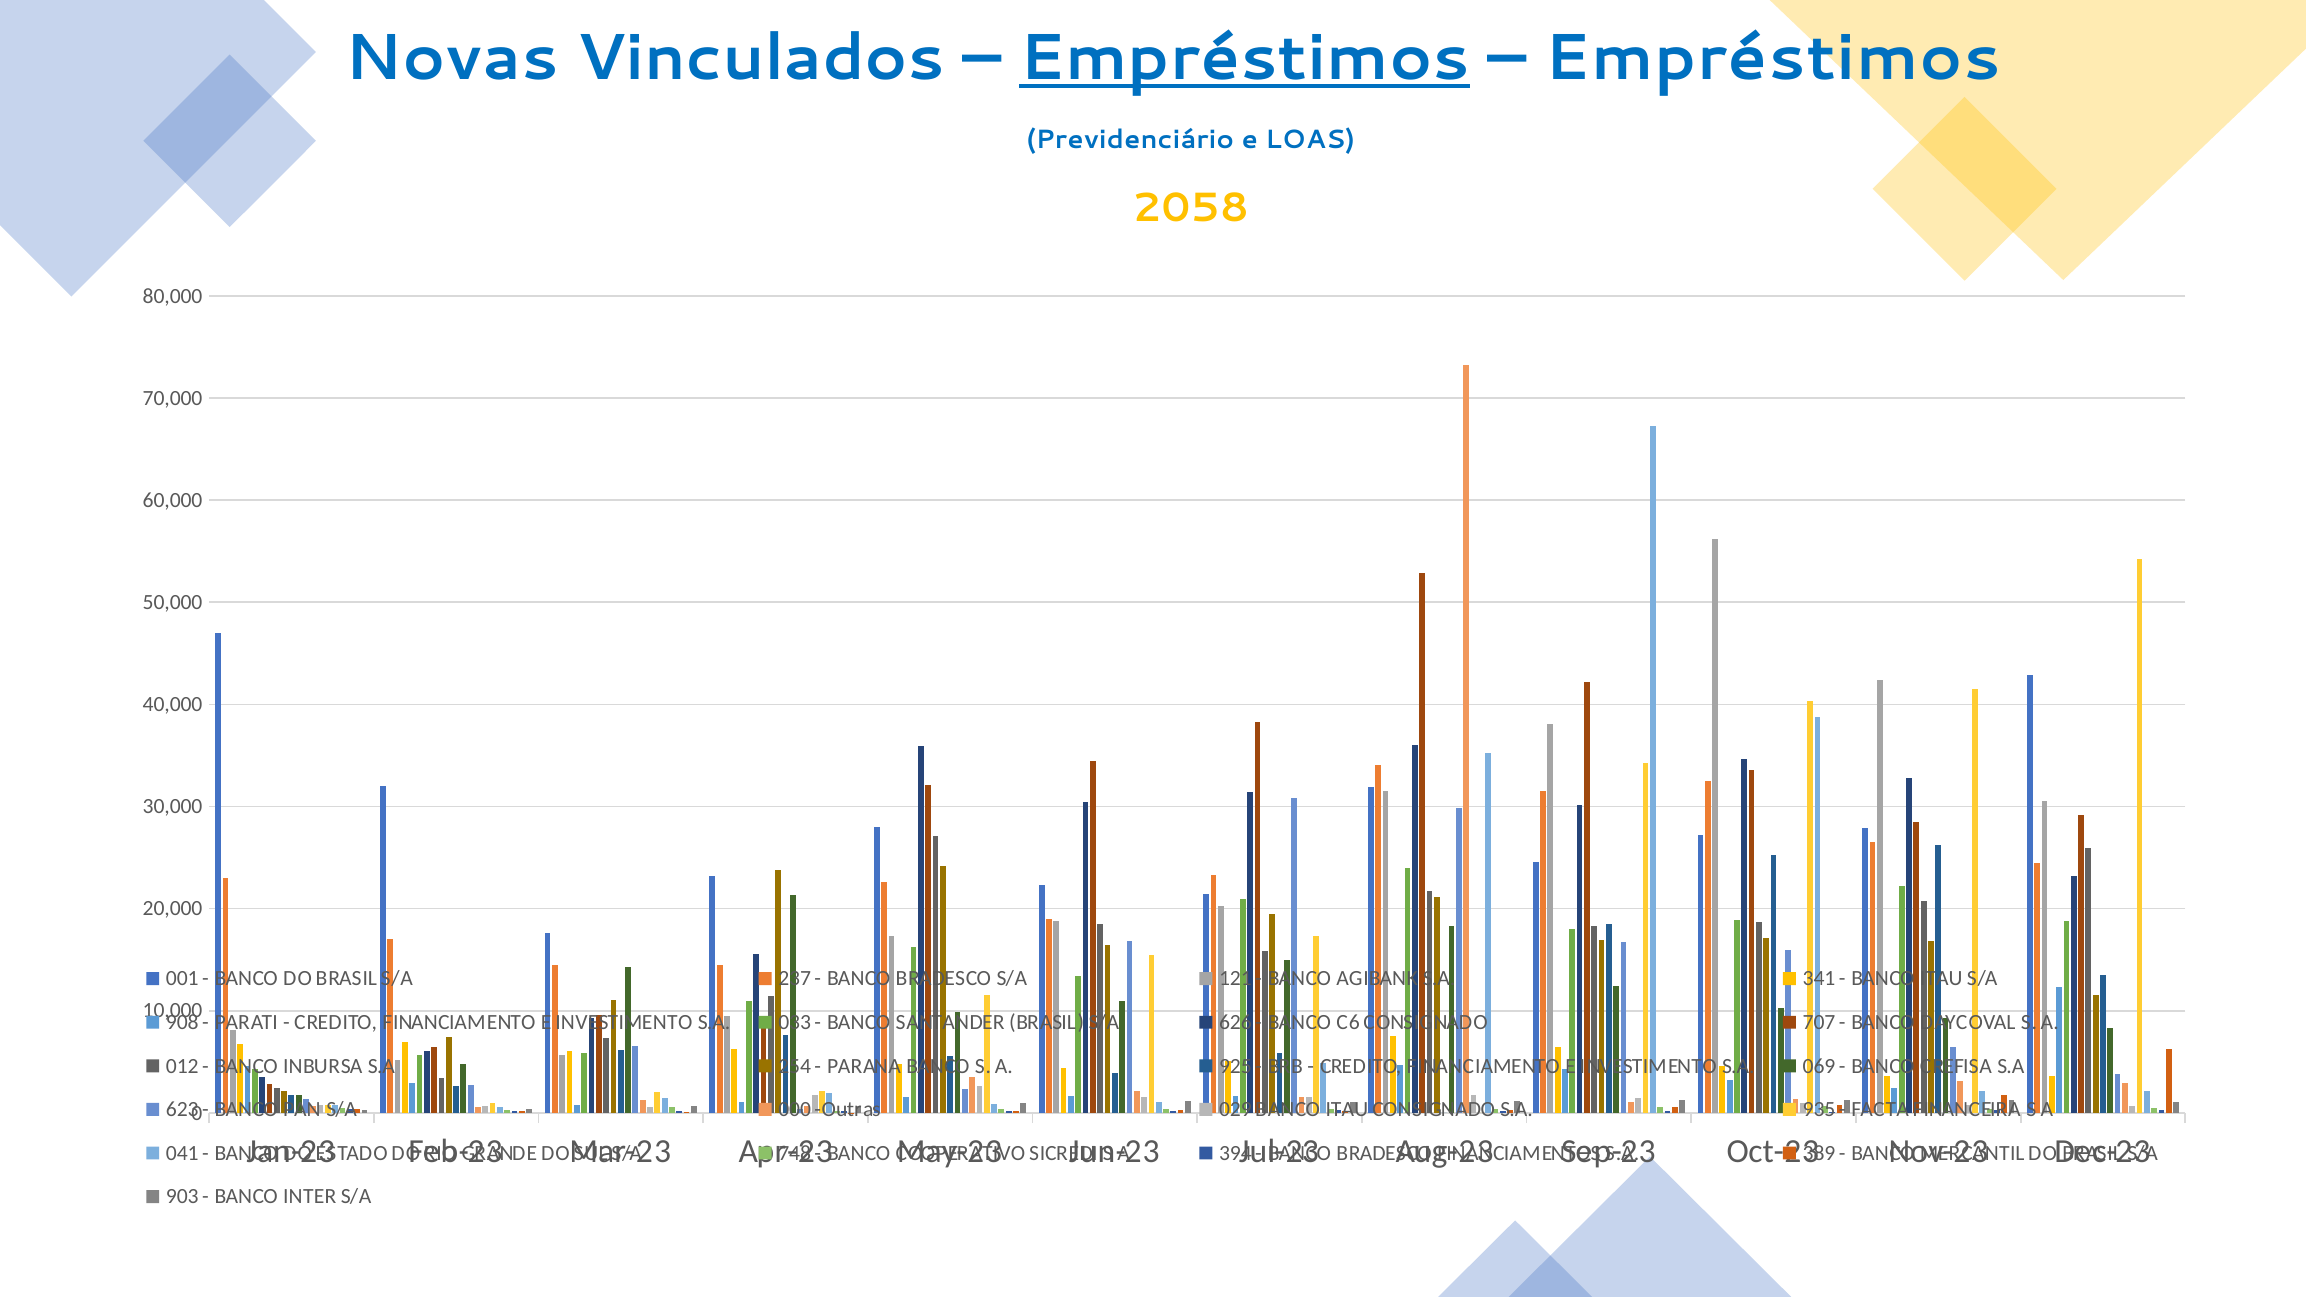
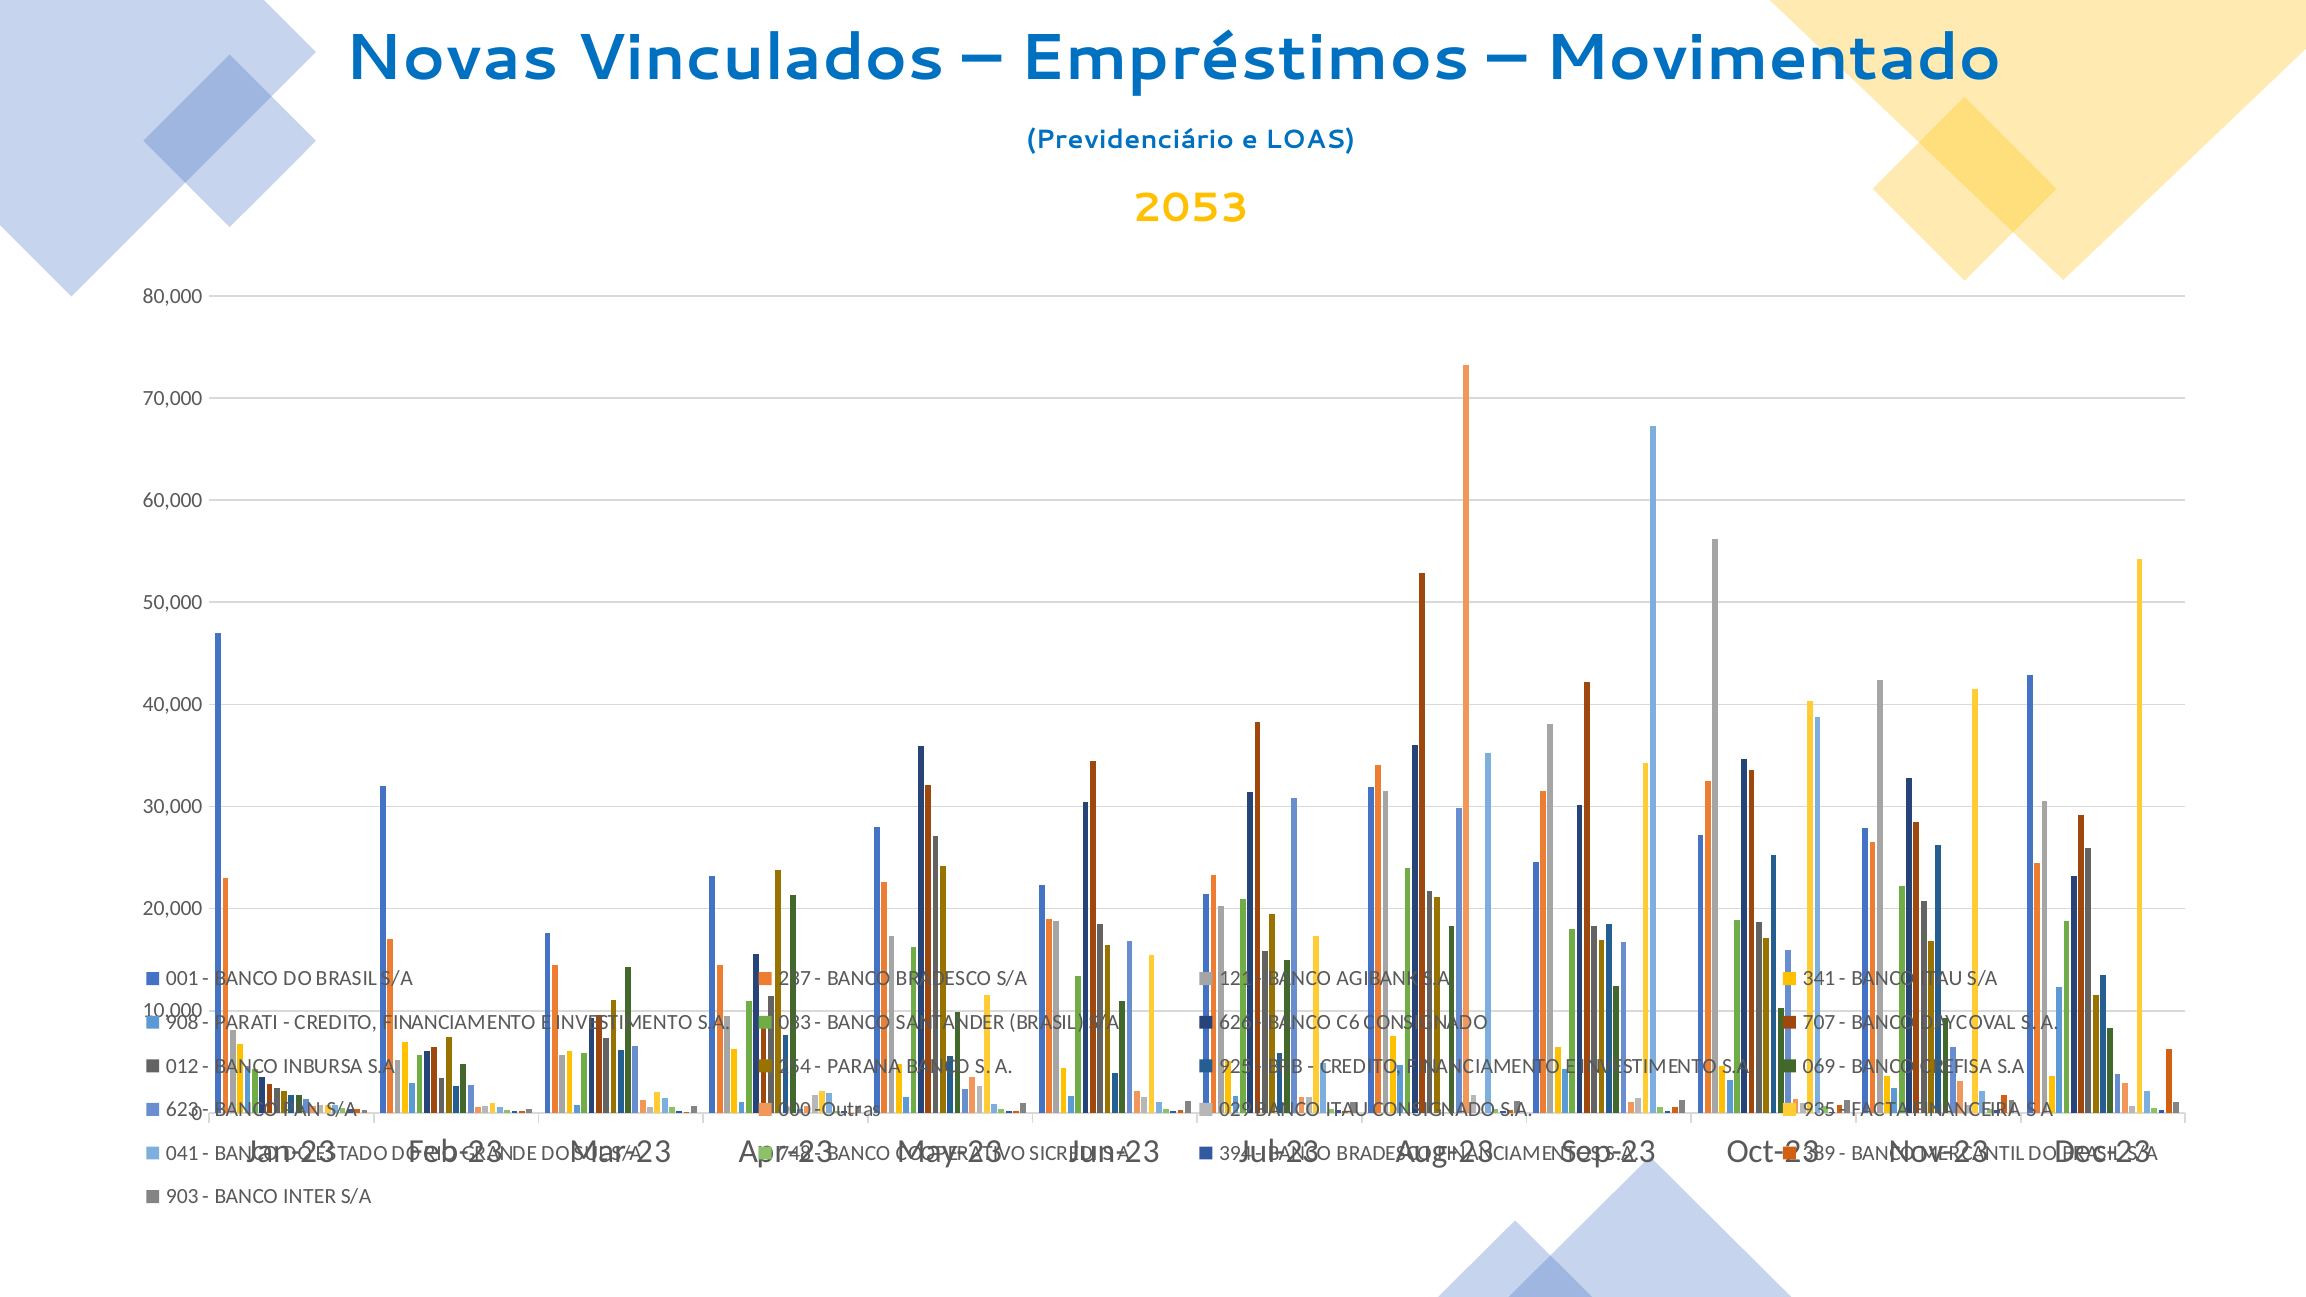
Empréstimos underline: present -> none (1245, 58)
Empréstimos: Empréstimos -> Movimentado (1773, 58)
2058: 2058 -> 2053 (1191, 208)
